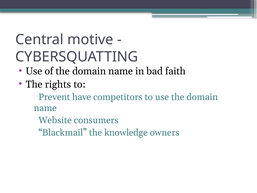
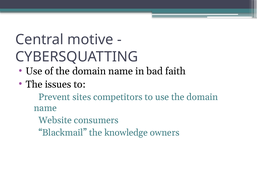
rights: rights -> issues (58, 84)
have: have -> sites (82, 97)
